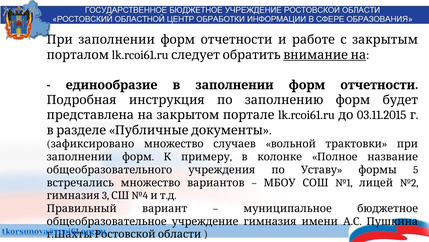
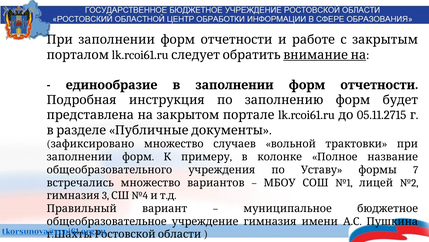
03.11.2015: 03.11.2015 -> 05.11.2715 (382, 115)
5: 5 -> 7 (416, 169)
